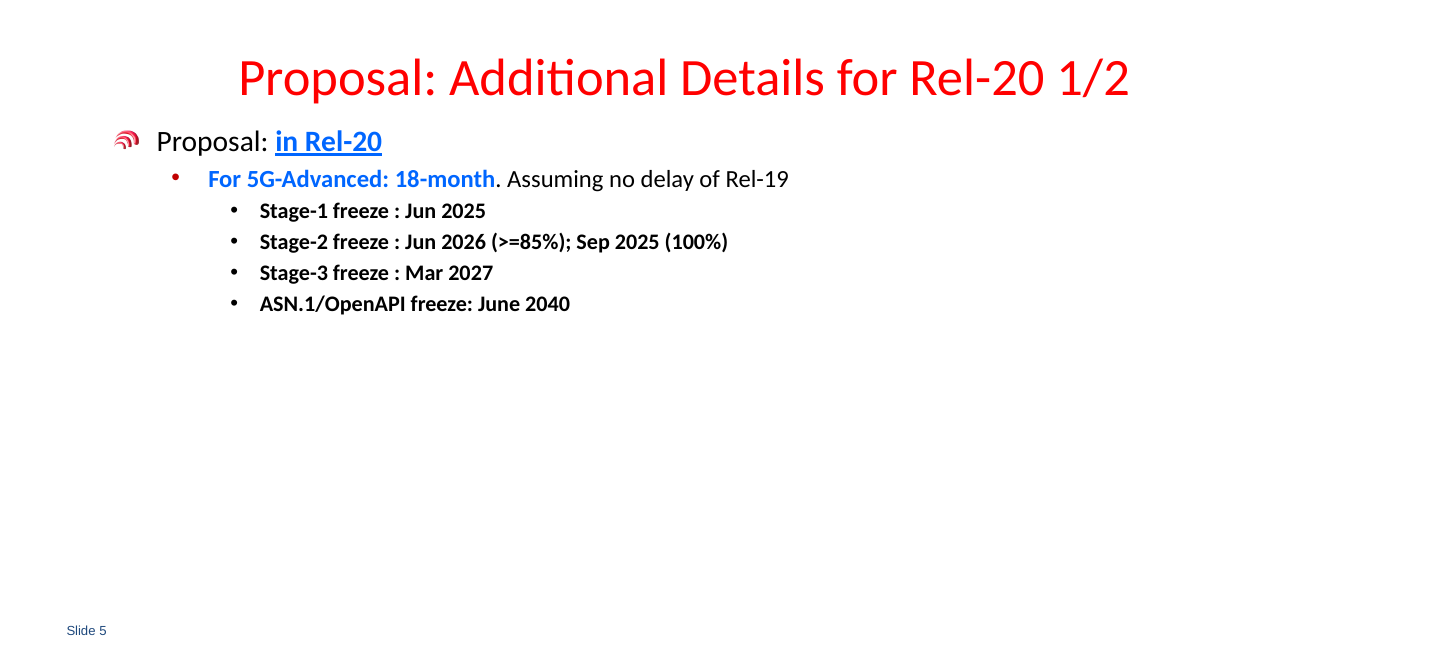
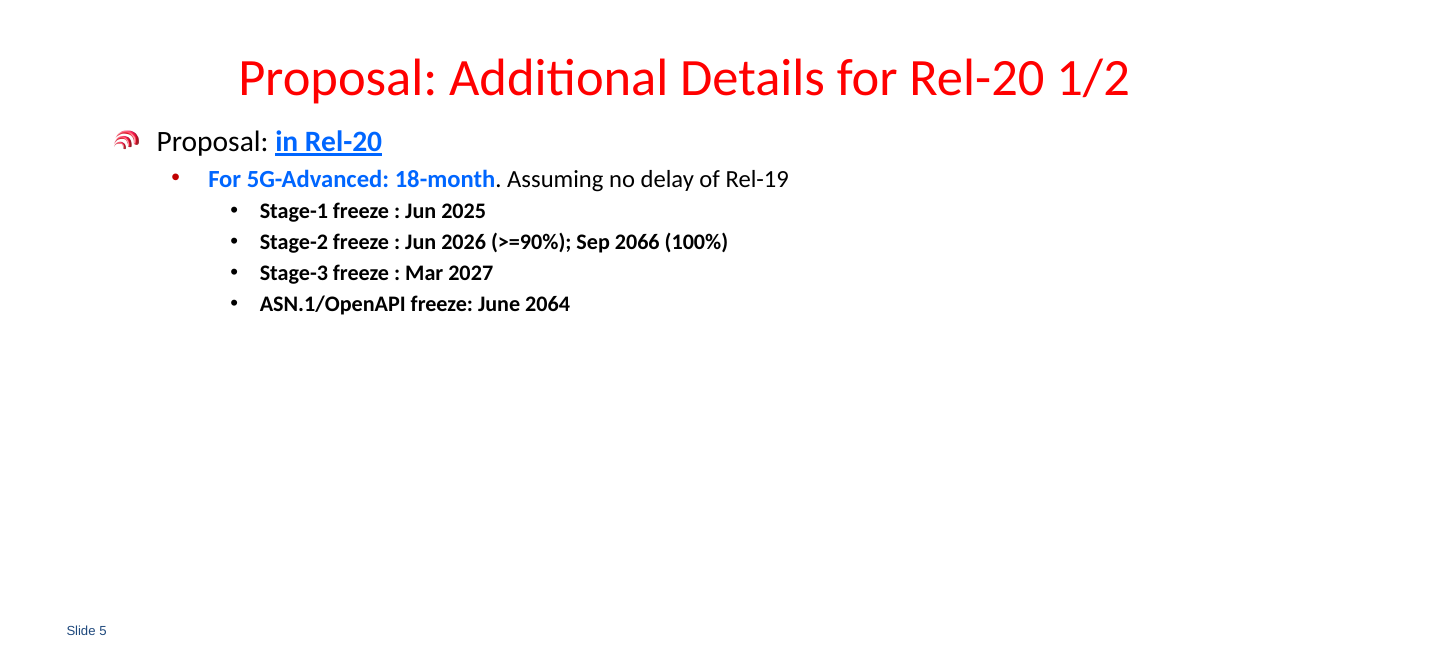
>=85%: >=85% -> >=90% (531, 242)
Sep 2025: 2025 -> 2066 (637, 242)
2040: 2040 -> 2064 (548, 304)
